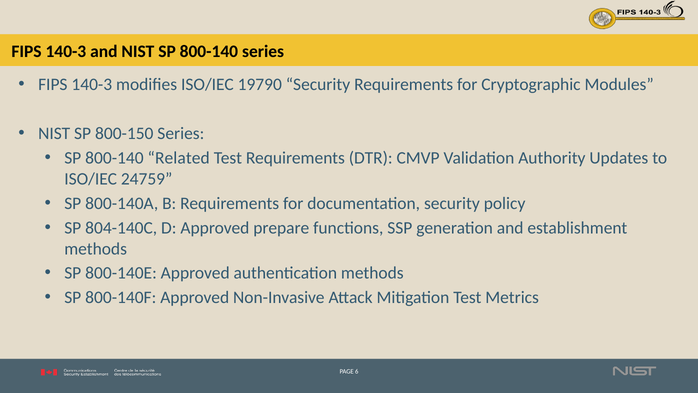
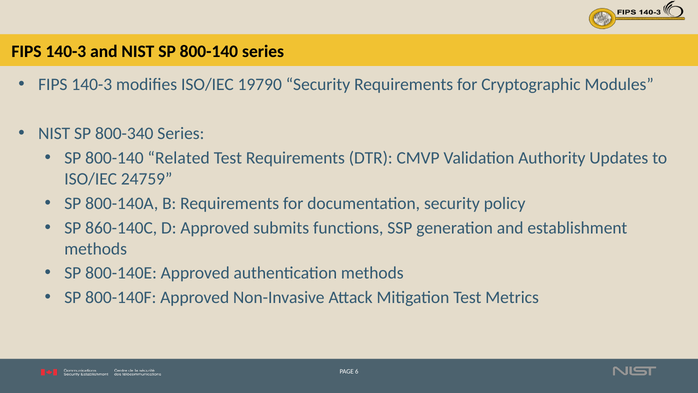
800-150: 800-150 -> 800-340 (124, 133)
804-140C: 804-140C -> 860-140C (121, 228)
prepare: prepare -> submits (281, 228)
